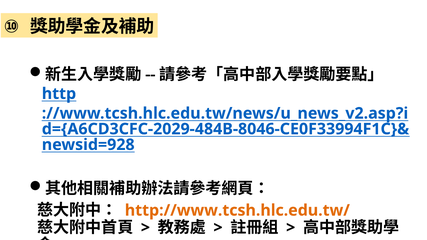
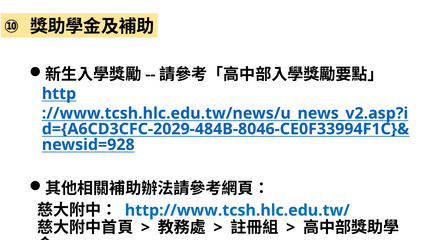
http://www.tcsh.hlc.edu.tw/ colour: orange -> blue (237, 211)
